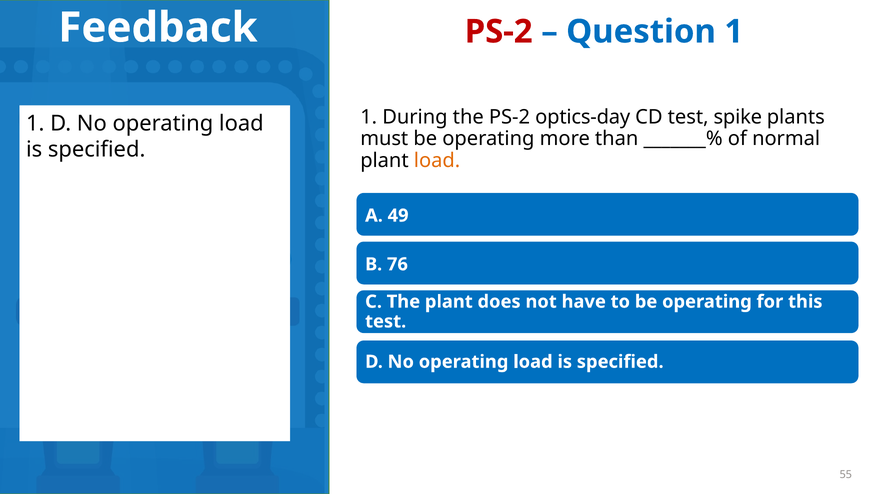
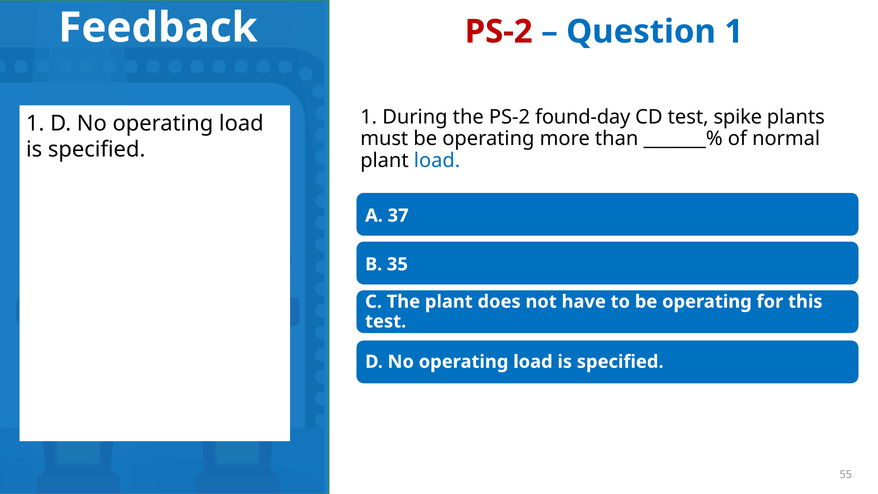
optics-day: optics-day -> found-day (583, 117)
load colour: orange -> blue (437, 160)
49: 49 -> 37 (398, 216)
76: 76 -> 35 (397, 264)
